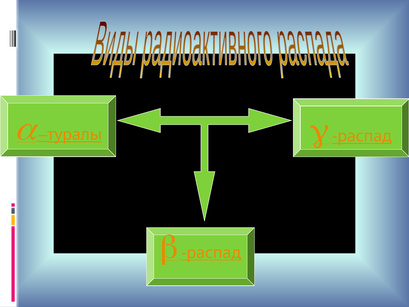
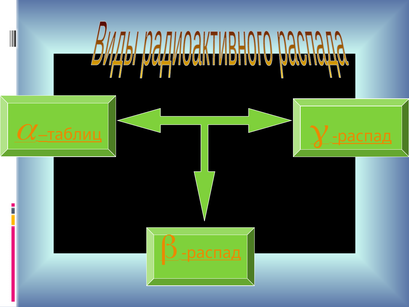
туралы: туралы -> таблиц (74, 134)
